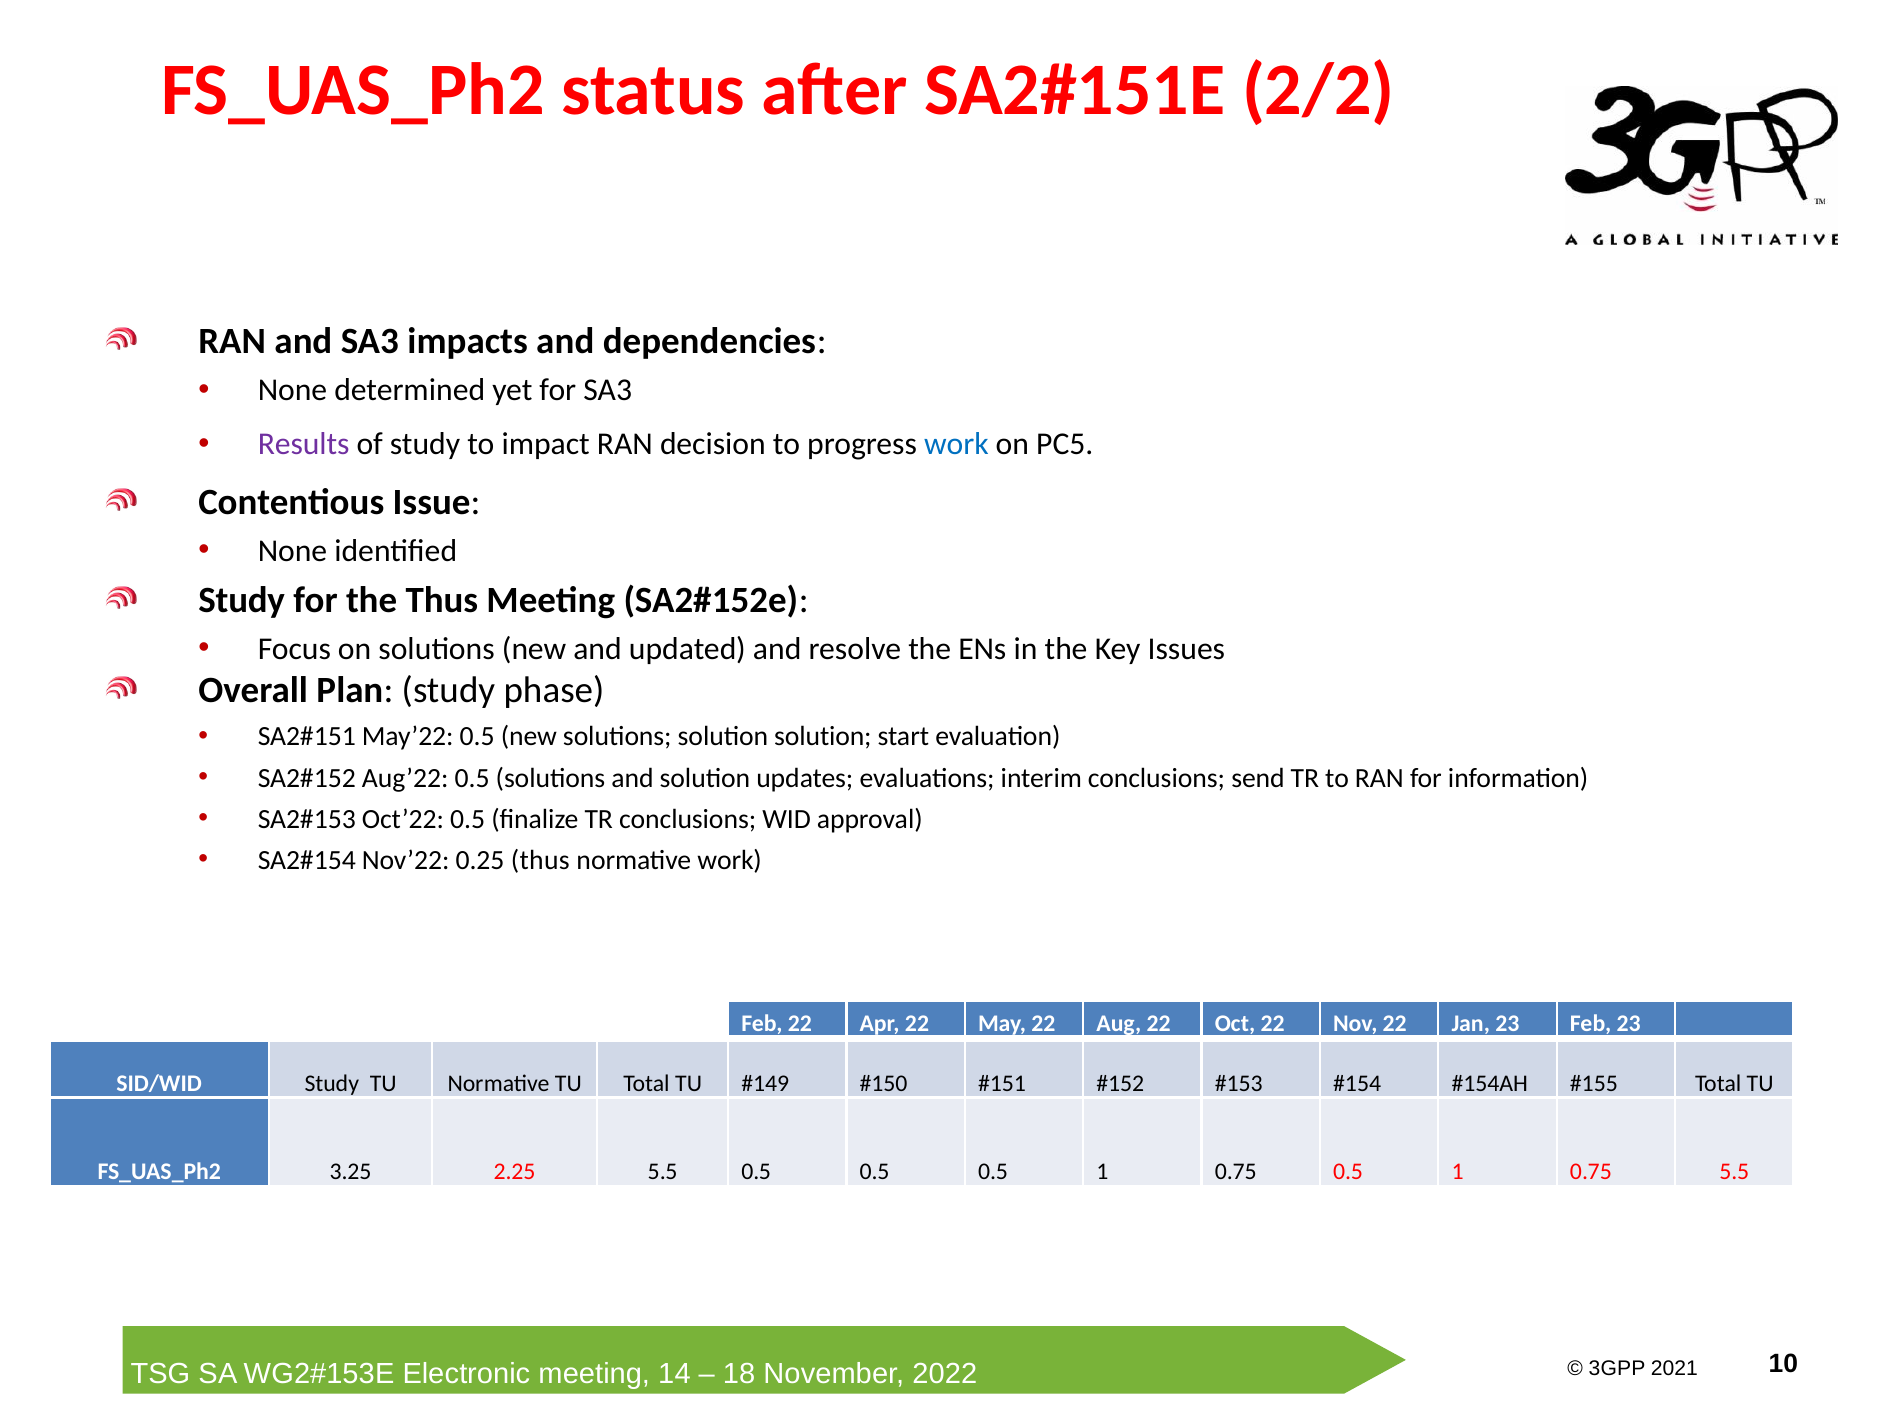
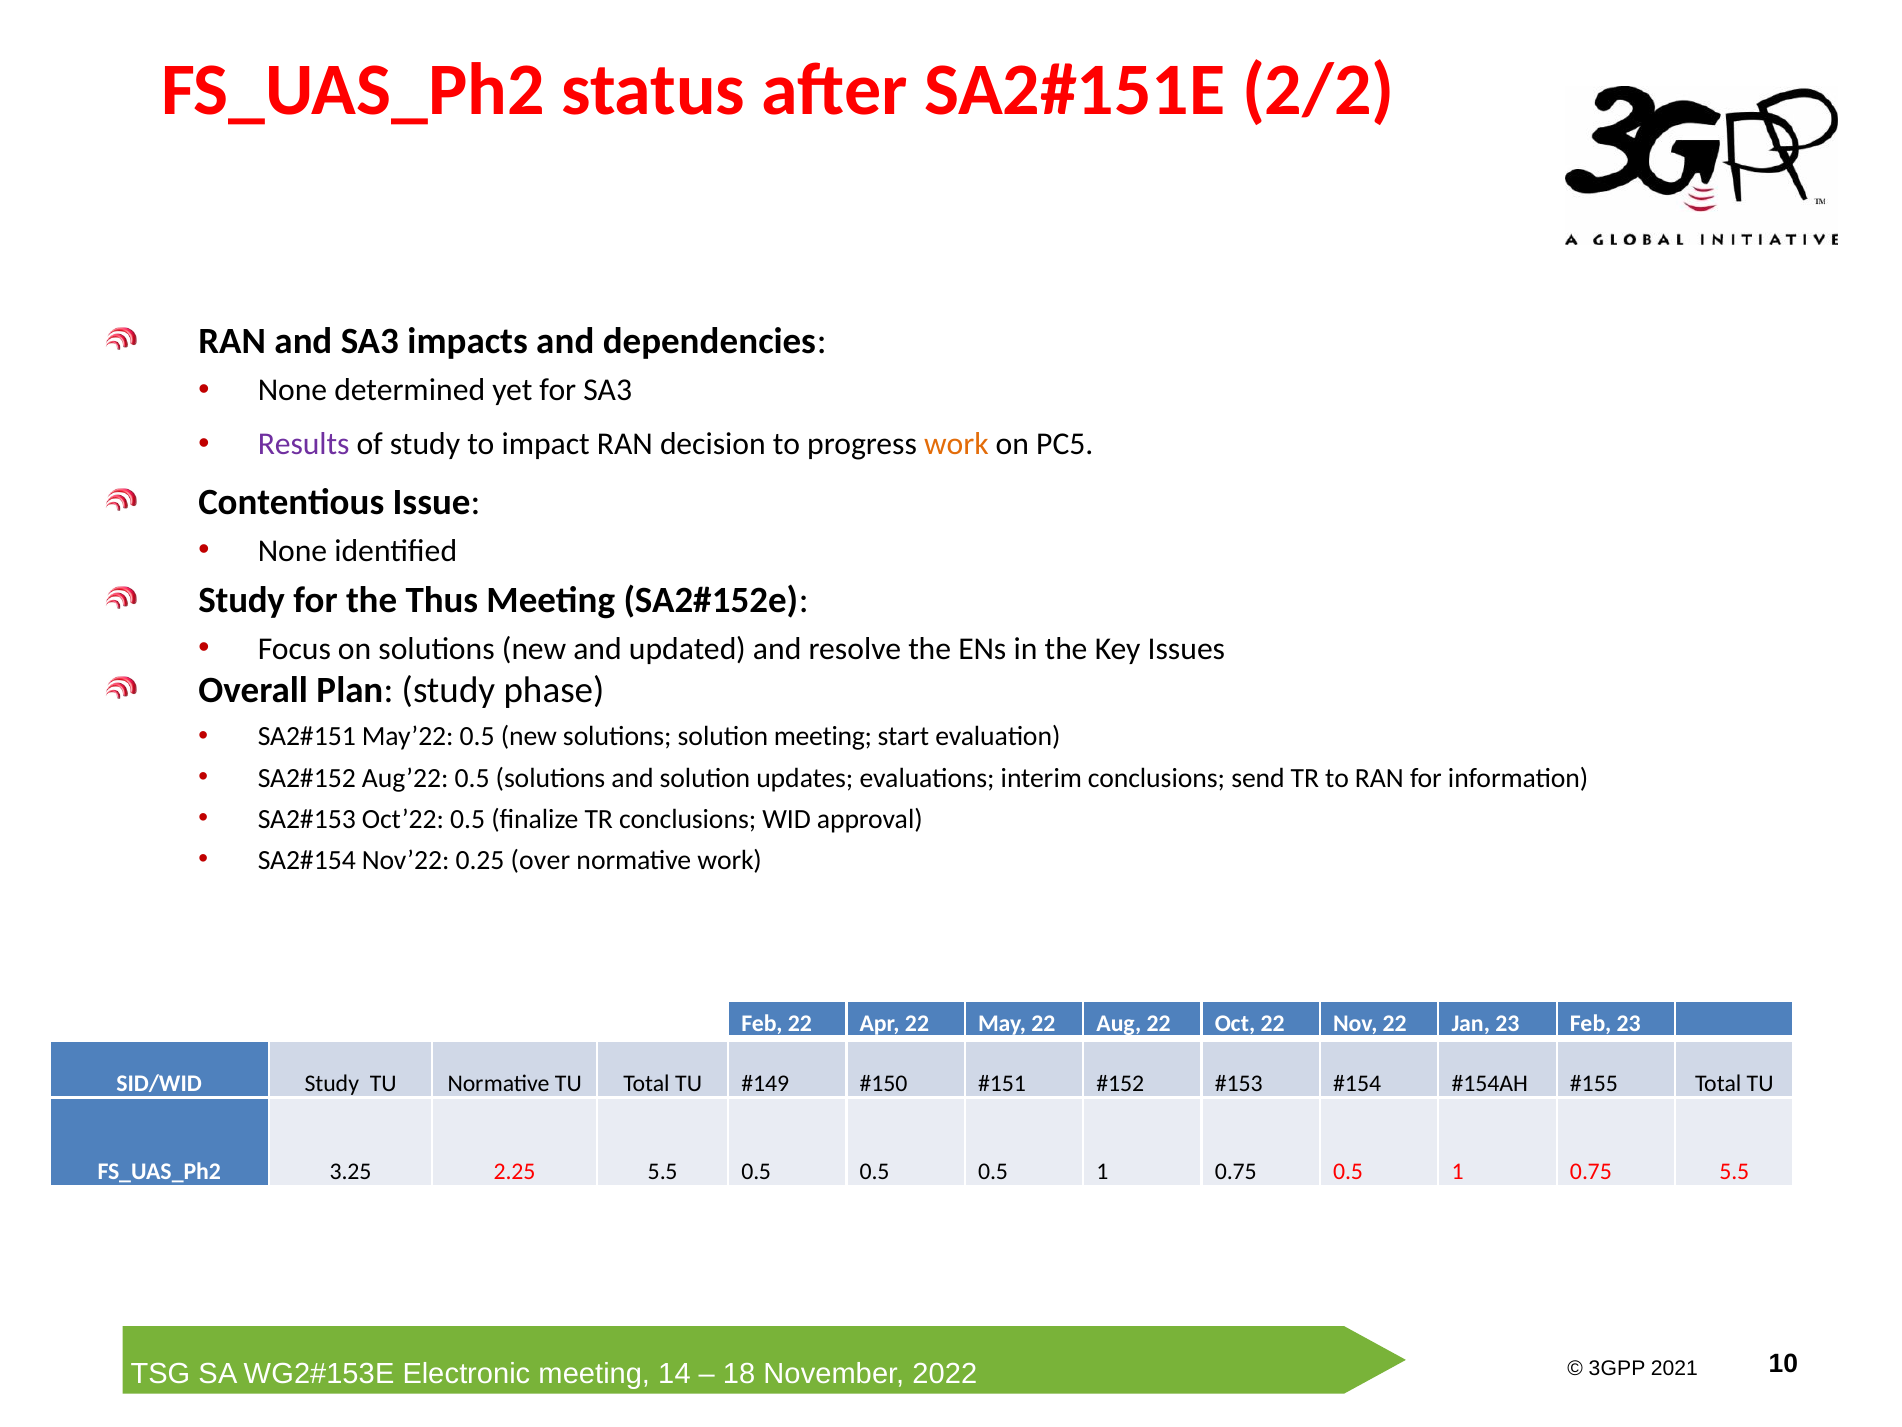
work colour: blue -> orange (956, 444)
solution solution: solution -> meeting (823, 736)
0.25 thus: thus -> over (540, 860)
